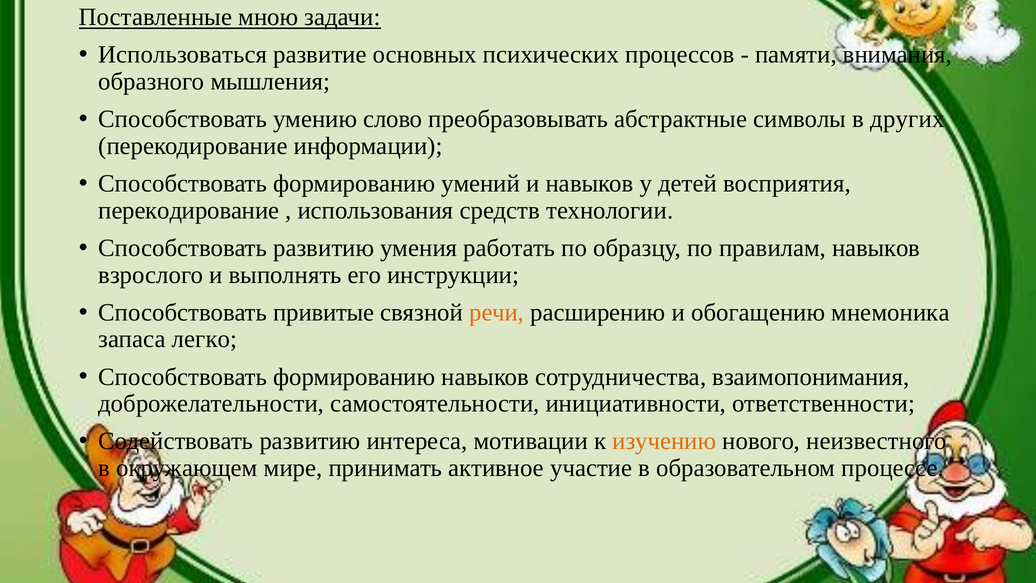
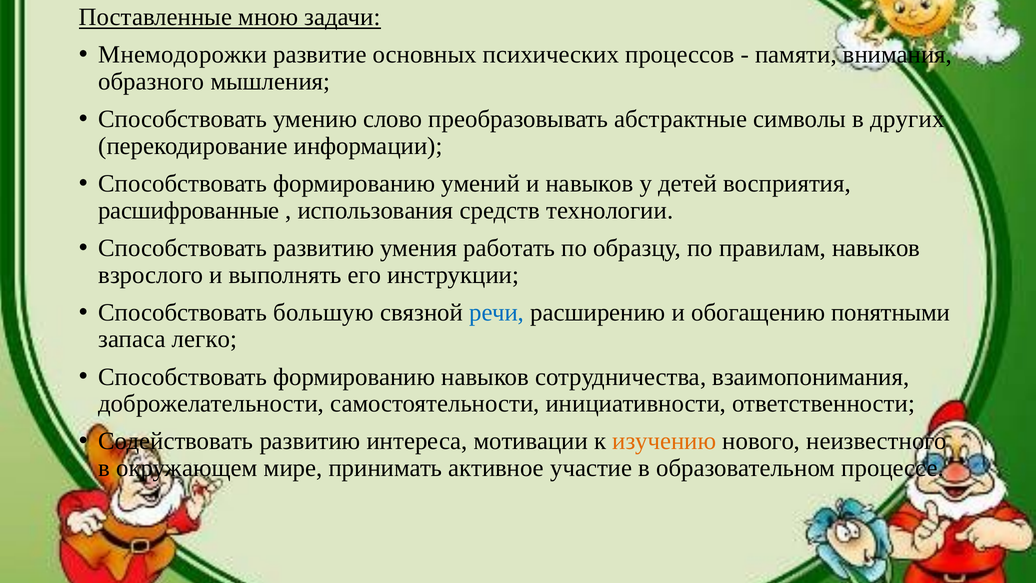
Использоваться: Использоваться -> Мнемодорожки (183, 55)
перекодирование: перекодирование -> расшифрованные (189, 210)
привитые: привитые -> большую (324, 312)
речи colour: orange -> blue (497, 312)
мнемоника: мнемоника -> понятными (891, 312)
